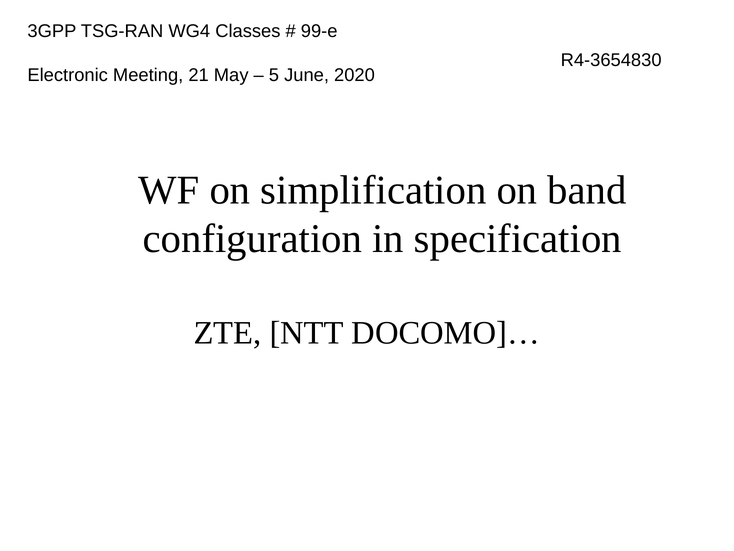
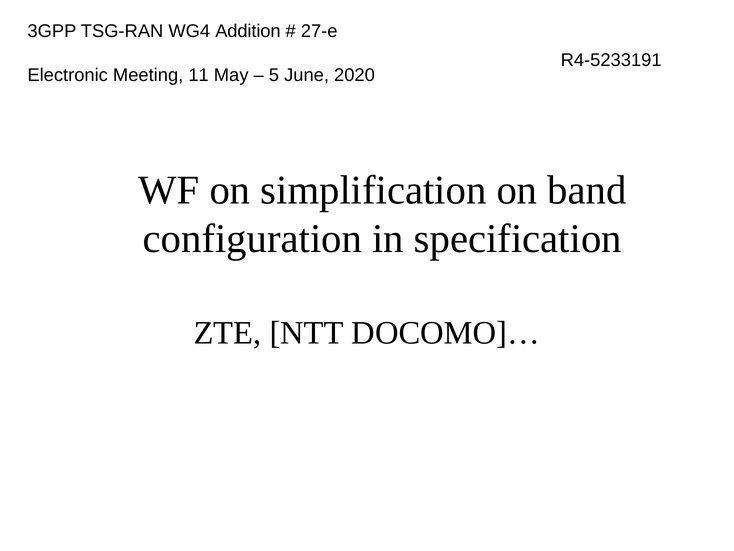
Classes: Classes -> Addition (248, 31)
99-e: 99-e -> 27-e (319, 31)
R4-3654830: R4-3654830 -> R4-5233191 (611, 60)
21: 21 -> 11 (199, 75)
